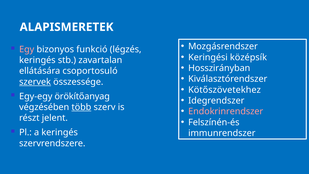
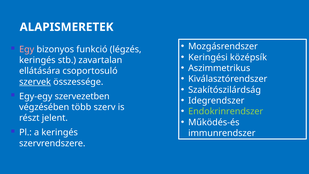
Hosszirányban: Hosszirányban -> Aszimmetrikus (219, 68)
Kötőszövetekhez: Kötőszövetekhez -> Szakítószilárdság (225, 90)
örökítőanyag: örökítőanyag -> szervezetben (82, 96)
több underline: present -> none (81, 107)
Endokrinrendszer colour: pink -> light green (226, 111)
Felszínén-és: Felszínén-és -> Működés-és (214, 122)
